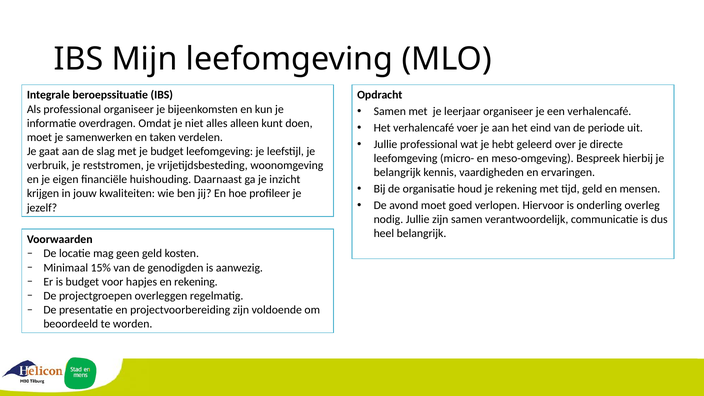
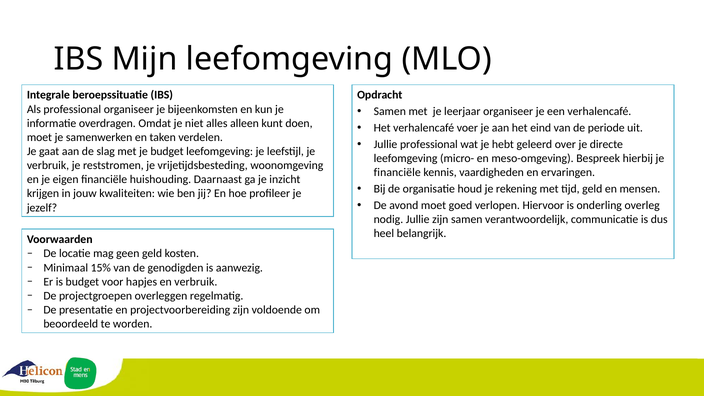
belangrijk: belangrijk -> financiële (397, 173)
en rekening: rekening -> verbruik (196, 282)
